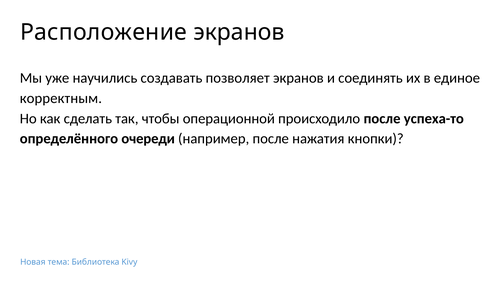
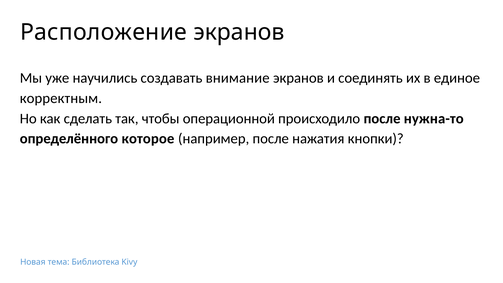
позволяет: позволяет -> внимание (238, 78)
успеха-то: успеха-то -> нужна-то (434, 118)
очереди: очереди -> которое (148, 139)
